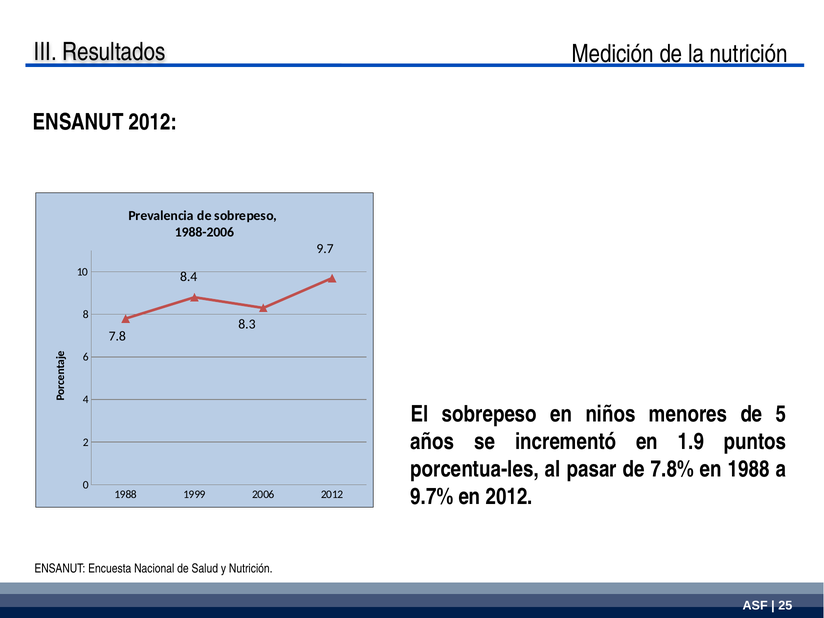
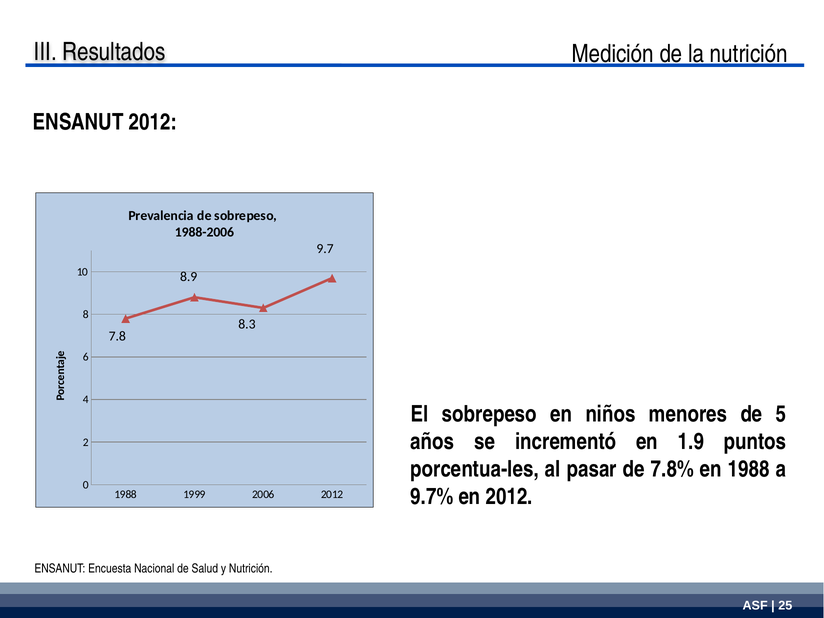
8.4: 8.4 -> 8.9 (189, 277)
